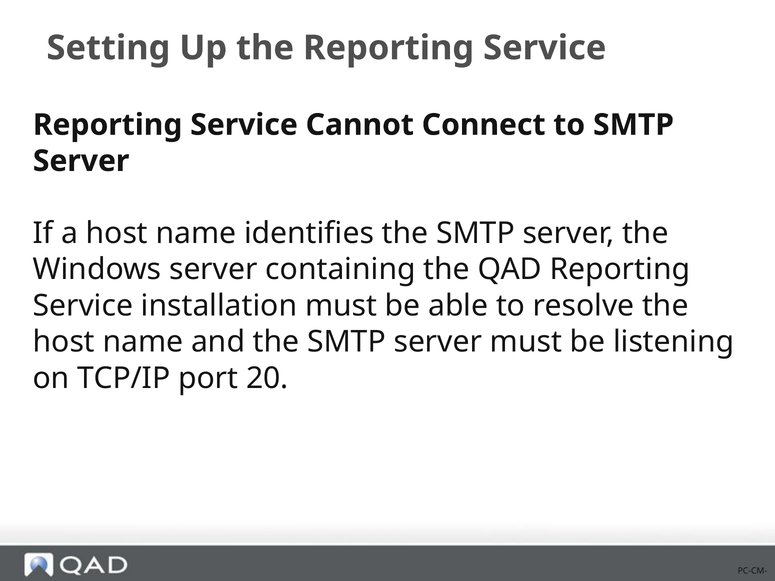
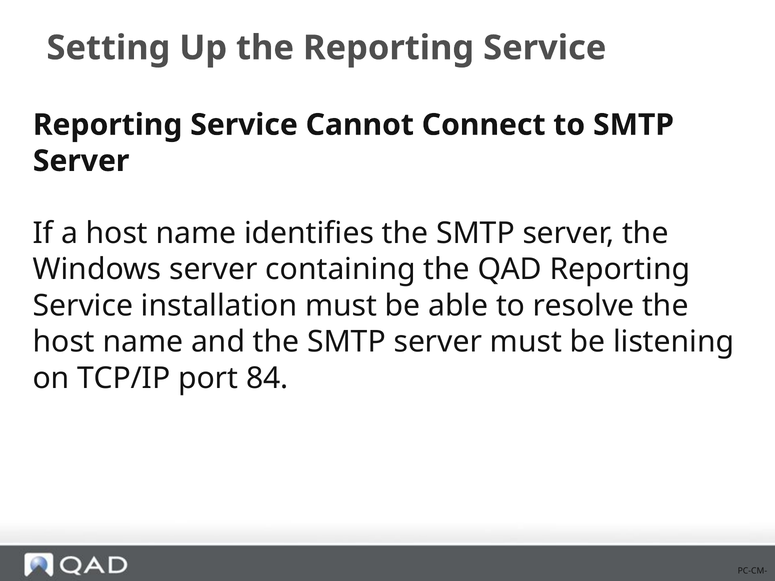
20: 20 -> 84 (267, 378)
